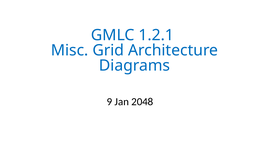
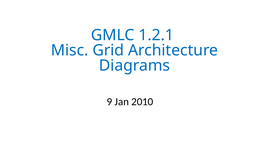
2048: 2048 -> 2010 (142, 102)
